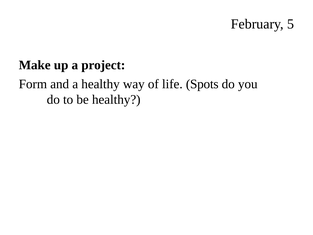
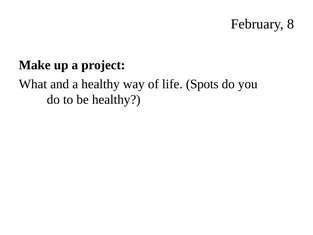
5: 5 -> 8 (291, 24)
Form: Form -> What (33, 84)
